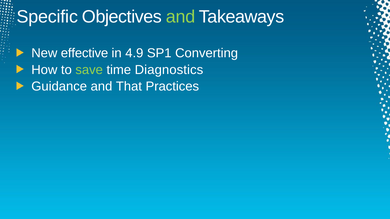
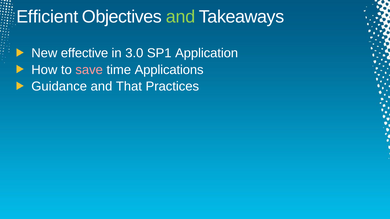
Specific: Specific -> Efficient (47, 17)
4.9: 4.9 -> 3.0 (134, 53)
Converting: Converting -> Application (207, 53)
save colour: light green -> pink (89, 70)
Diagnostics: Diagnostics -> Applications (169, 70)
